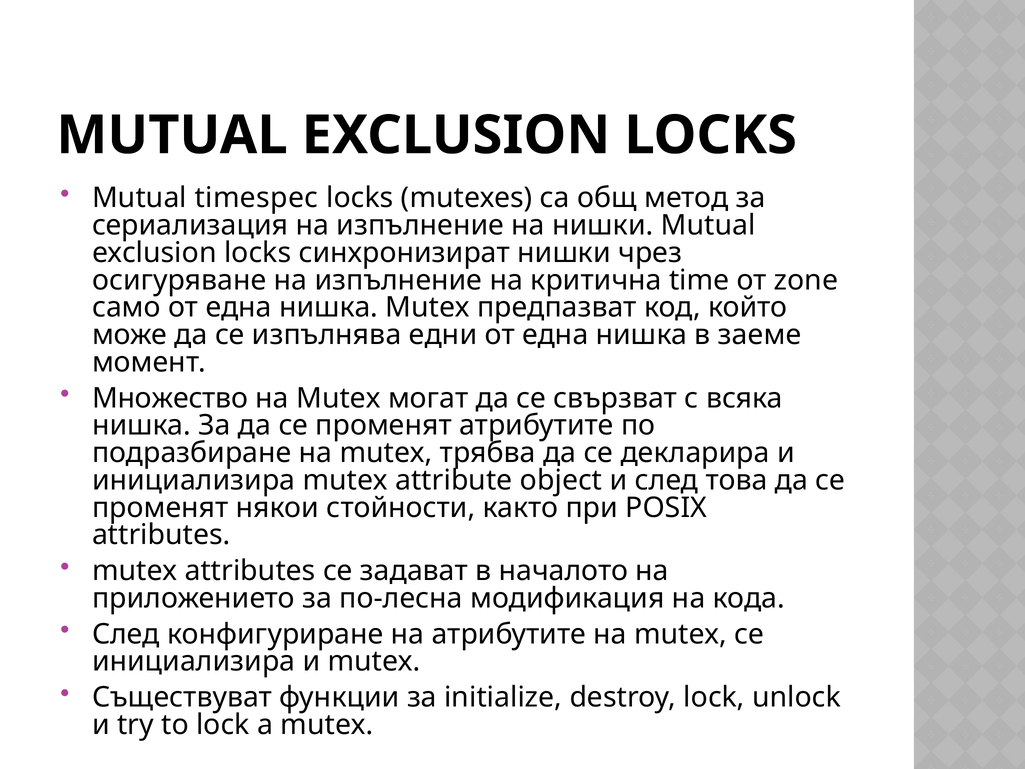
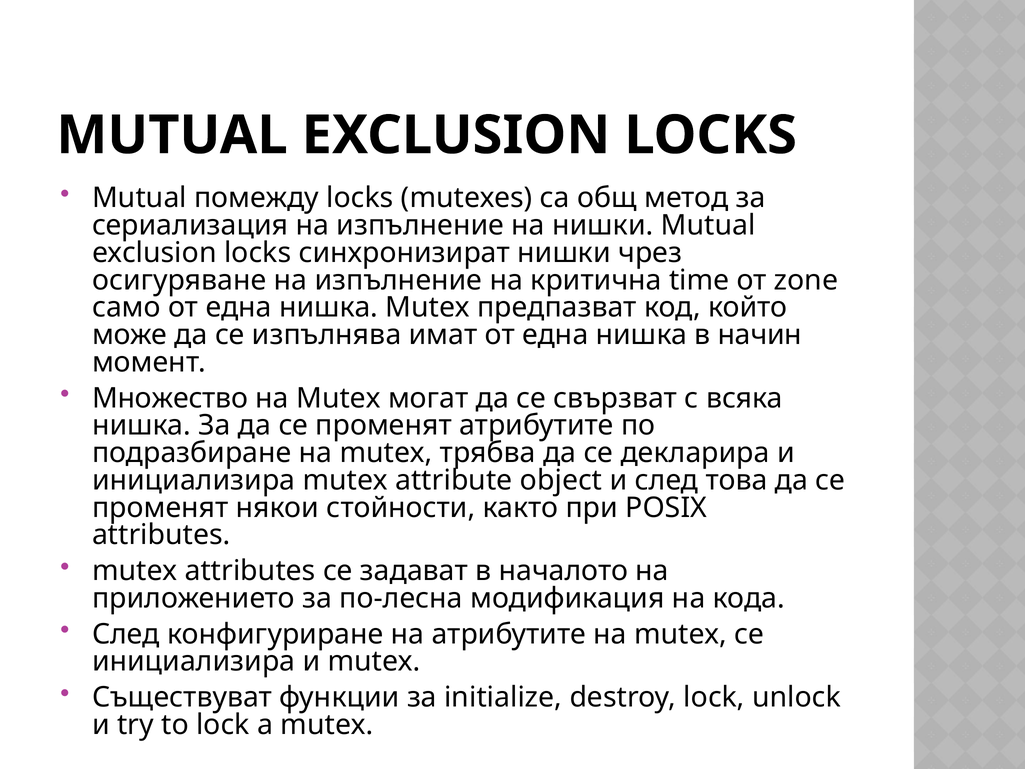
timespec: timespec -> помежду (257, 198)
едни: едни -> имат (443, 335)
заеме: заеме -> начин (760, 335)
